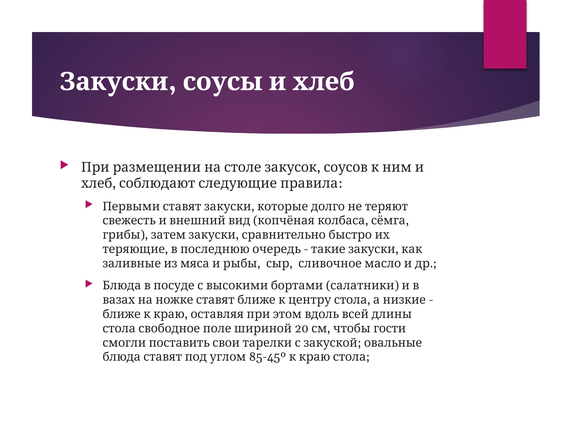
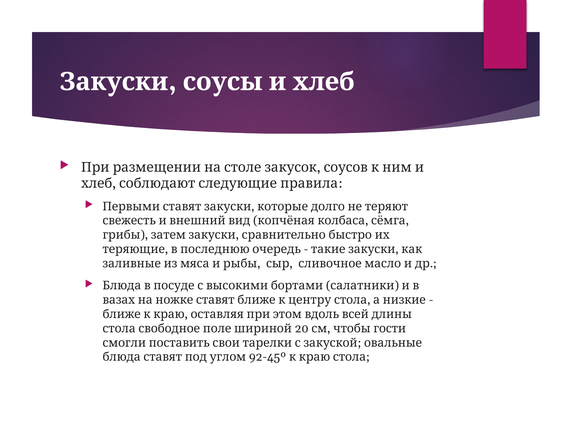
85-45º: 85-45º -> 92-45º (268, 357)
